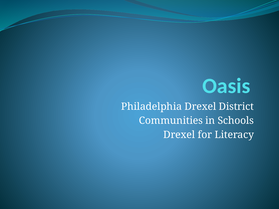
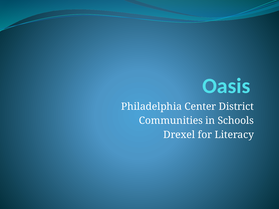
Philadelphia Drexel: Drexel -> Center (200, 107)
